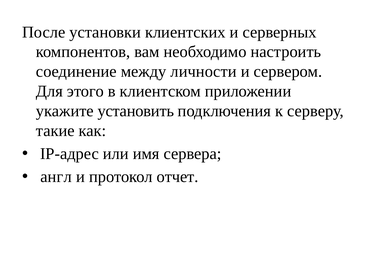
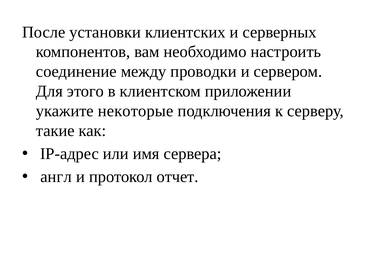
личности: личности -> проводки (204, 71)
установить: установить -> некоторые (136, 111)
